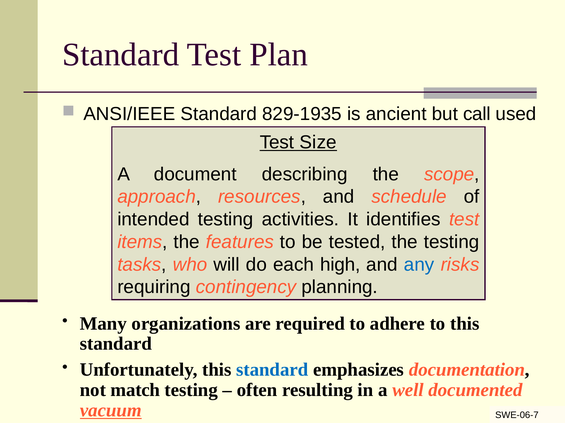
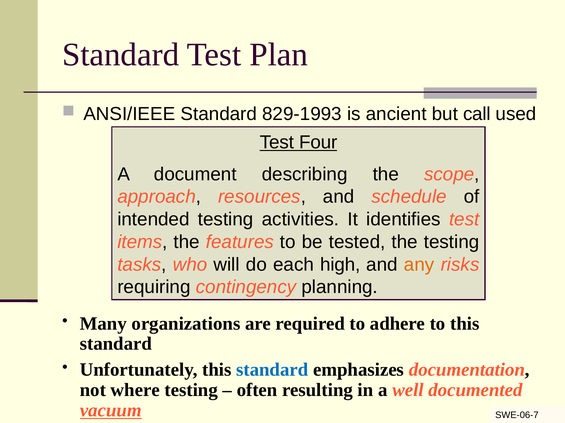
829-1935: 829-1935 -> 829-1993 (302, 114)
Size: Size -> Four (318, 143)
any colour: blue -> orange (419, 265)
match: match -> where (135, 391)
